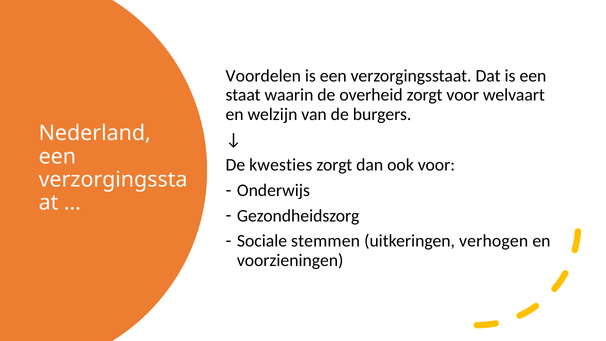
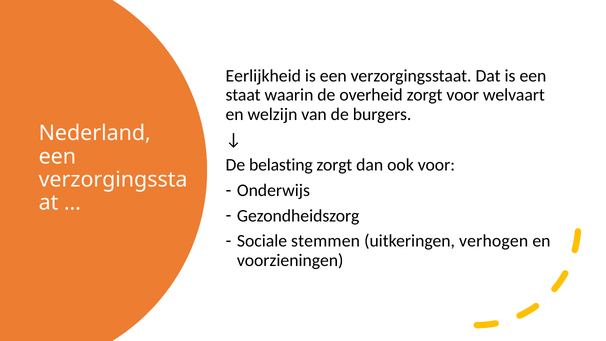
Voordelen: Voordelen -> Eerlijkheid (263, 76)
kwesties: kwesties -> belasting (281, 165)
